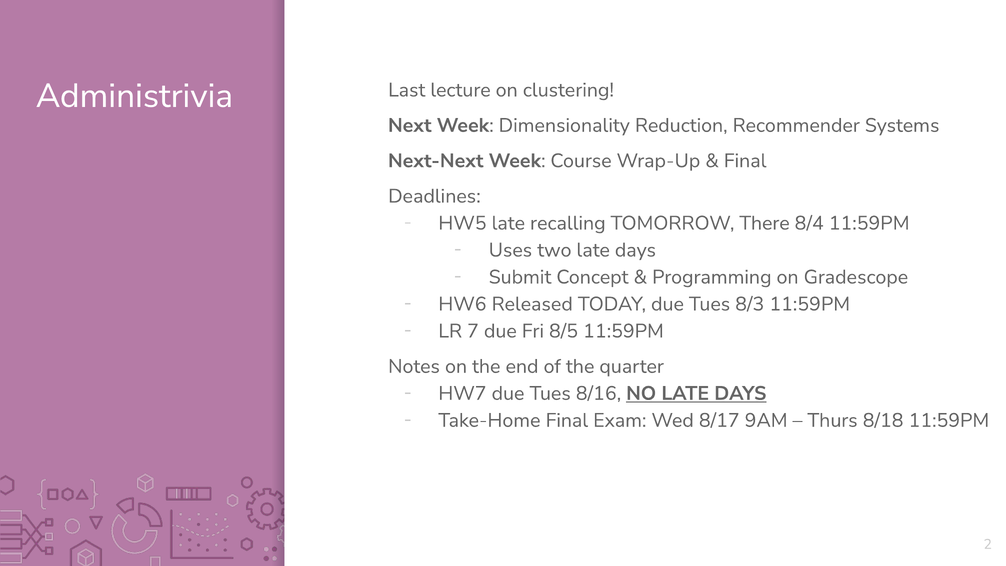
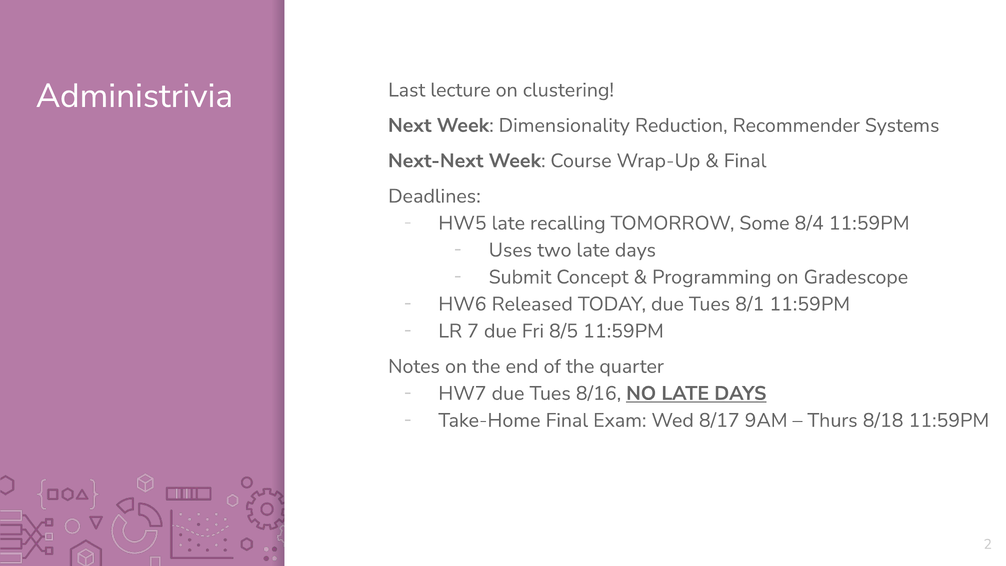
There: There -> Some (764, 223)
8/3: 8/3 -> 8/1 (750, 304)
